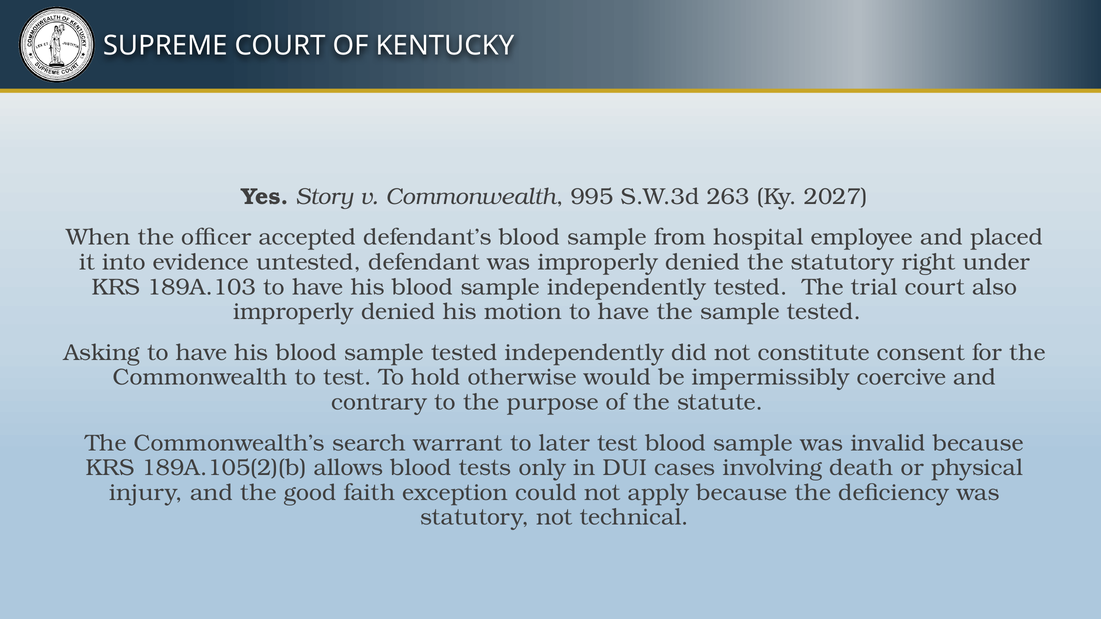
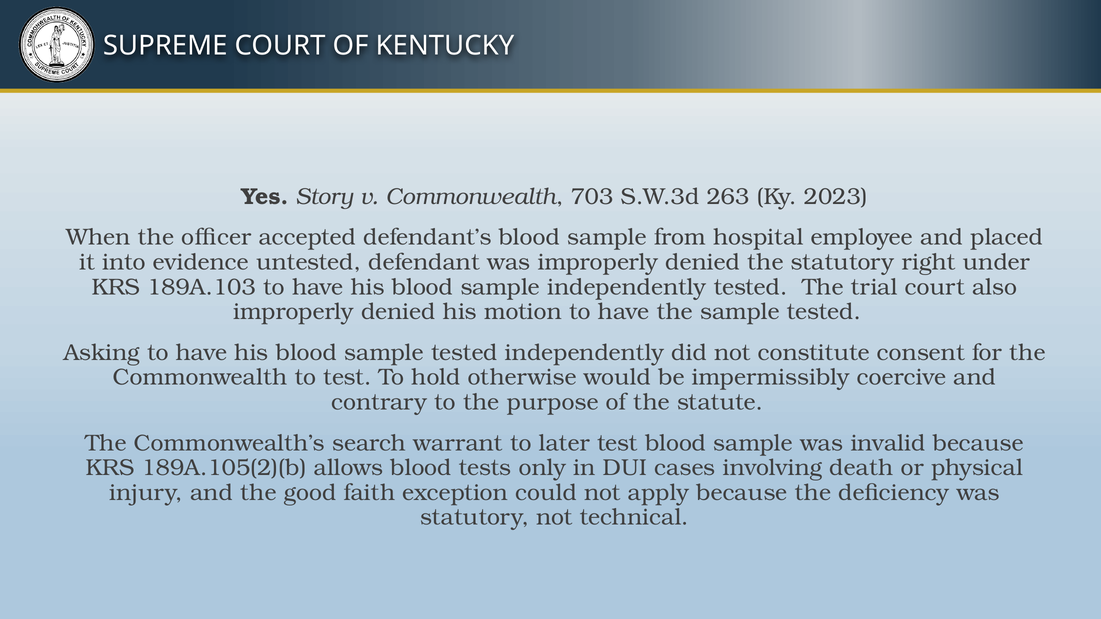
995: 995 -> 703 (592, 197)
2027: 2027 -> 2023 (836, 197)
